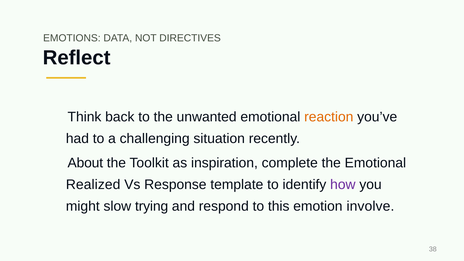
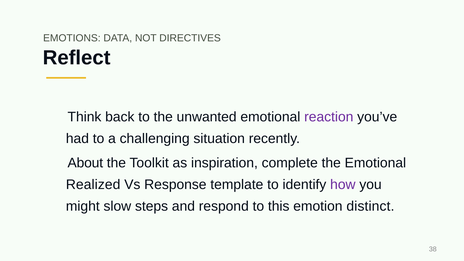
reaction colour: orange -> purple (329, 117)
trying: trying -> steps (152, 206)
involve: involve -> distinct (370, 206)
